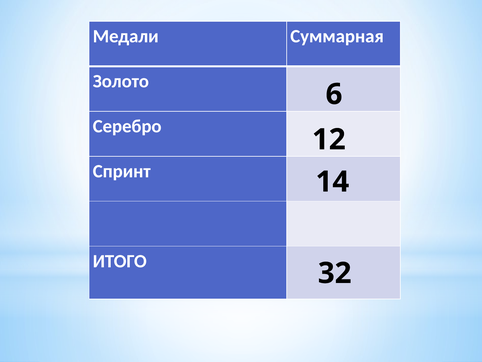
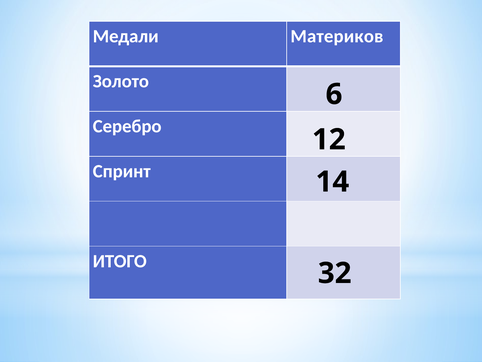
Суммарная: Суммарная -> Материков (337, 36)
